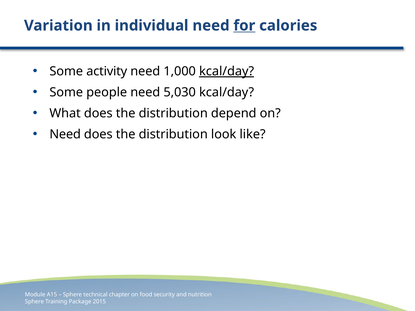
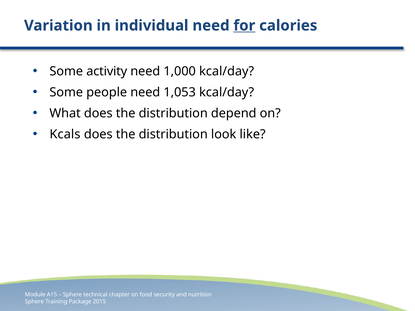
kcal/day underline: present -> none (227, 71)
5,030: 5,030 -> 1,053 (180, 92)
Need: Need -> Kcals (65, 134)
